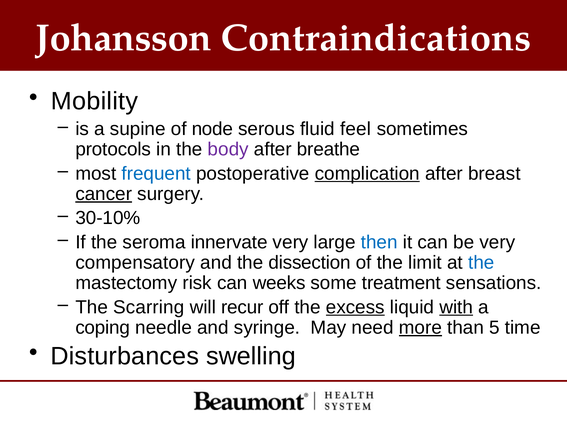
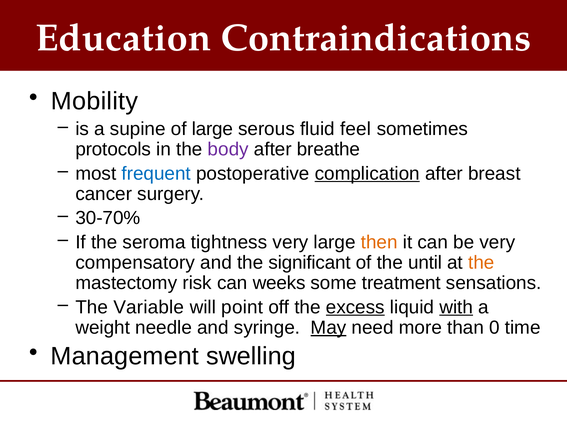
Johansson: Johansson -> Education (123, 38)
of node: node -> large (212, 129)
cancer underline: present -> none (104, 194)
30-10%: 30-10% -> 30-70% (108, 218)
innervate: innervate -> tightness (229, 242)
then colour: blue -> orange (379, 242)
dissection: dissection -> significant (310, 263)
limit: limit -> until (425, 263)
the colour: blue -> orange (481, 263)
Scarring: Scarring -> Variable (149, 307)
recur: recur -> point (242, 307)
coping: coping -> weight (103, 328)
May underline: none -> present (328, 328)
more underline: present -> none (420, 328)
5: 5 -> 0 (494, 328)
Disturbances: Disturbances -> Management (125, 357)
